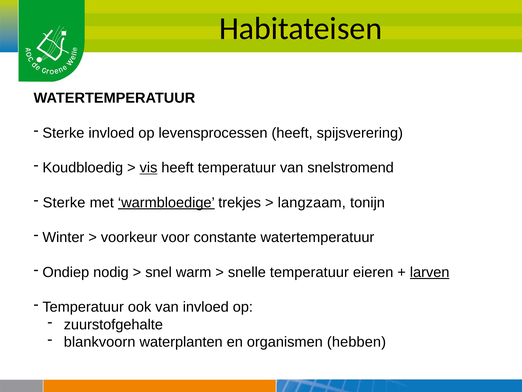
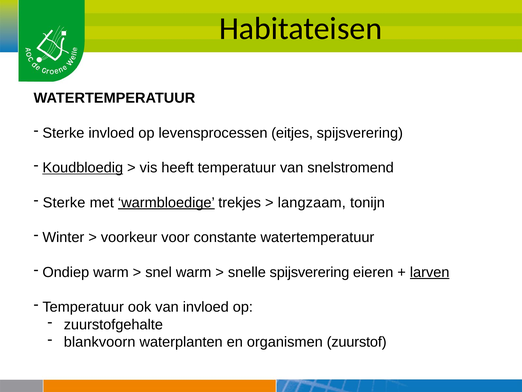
levensprocessen heeft: heeft -> eitjes (292, 133)
Koudbloedig underline: none -> present (83, 168)
vis underline: present -> none (148, 168)
Ondiep nodig: nodig -> warm (111, 272)
snelle temperatuur: temperatuur -> spijsverering (310, 272)
hebben: hebben -> zuurstof (357, 342)
